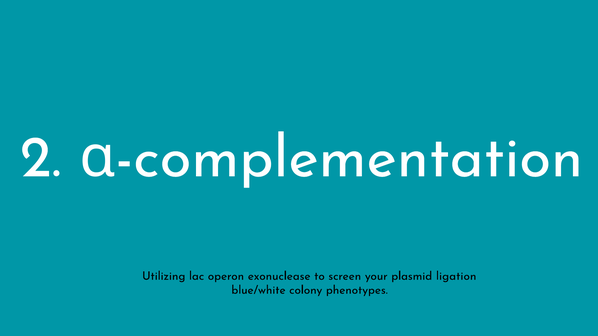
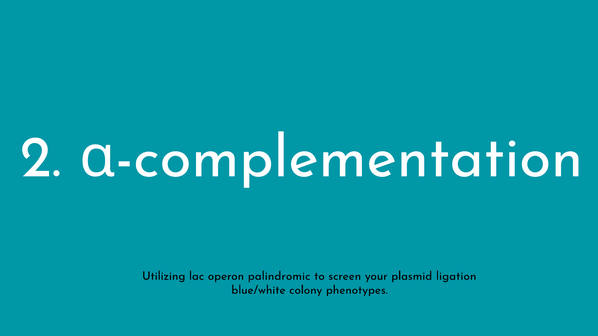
exonuclease: exonuclease -> palindromic (279, 276)
